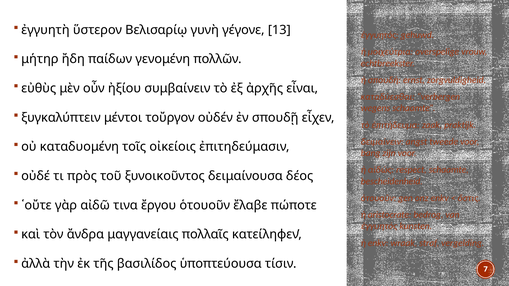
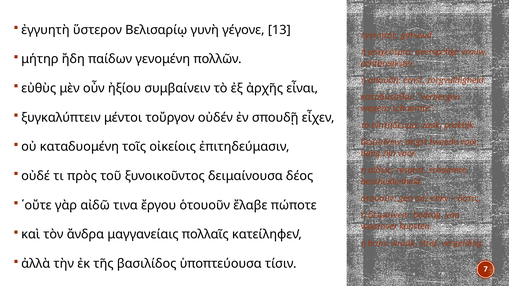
ἡ aristocrate: aristocrate -> δειμαίνειν (390, 215)
ἐγγυητός: ἐγγυητός -> waarover (379, 226)
ἡ enkv: enkv -> bron (378, 243)
